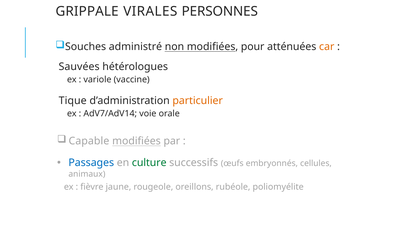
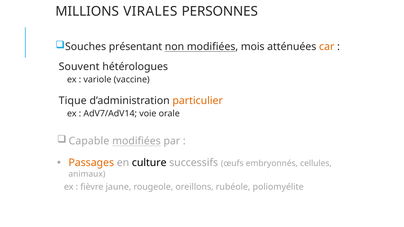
GRIPPALE: GRIPPALE -> MILLIONS (87, 11)
administré: administré -> présentant (135, 47)
pour: pour -> mois (253, 47)
Sauvées: Sauvées -> Souvent (79, 67)
Passages colour: blue -> orange (91, 163)
culture colour: green -> black (149, 163)
